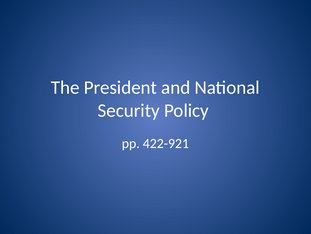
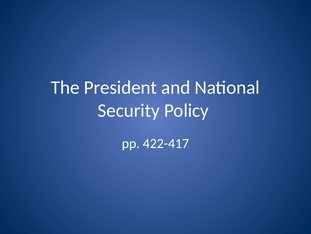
422-921: 422-921 -> 422-417 (166, 143)
